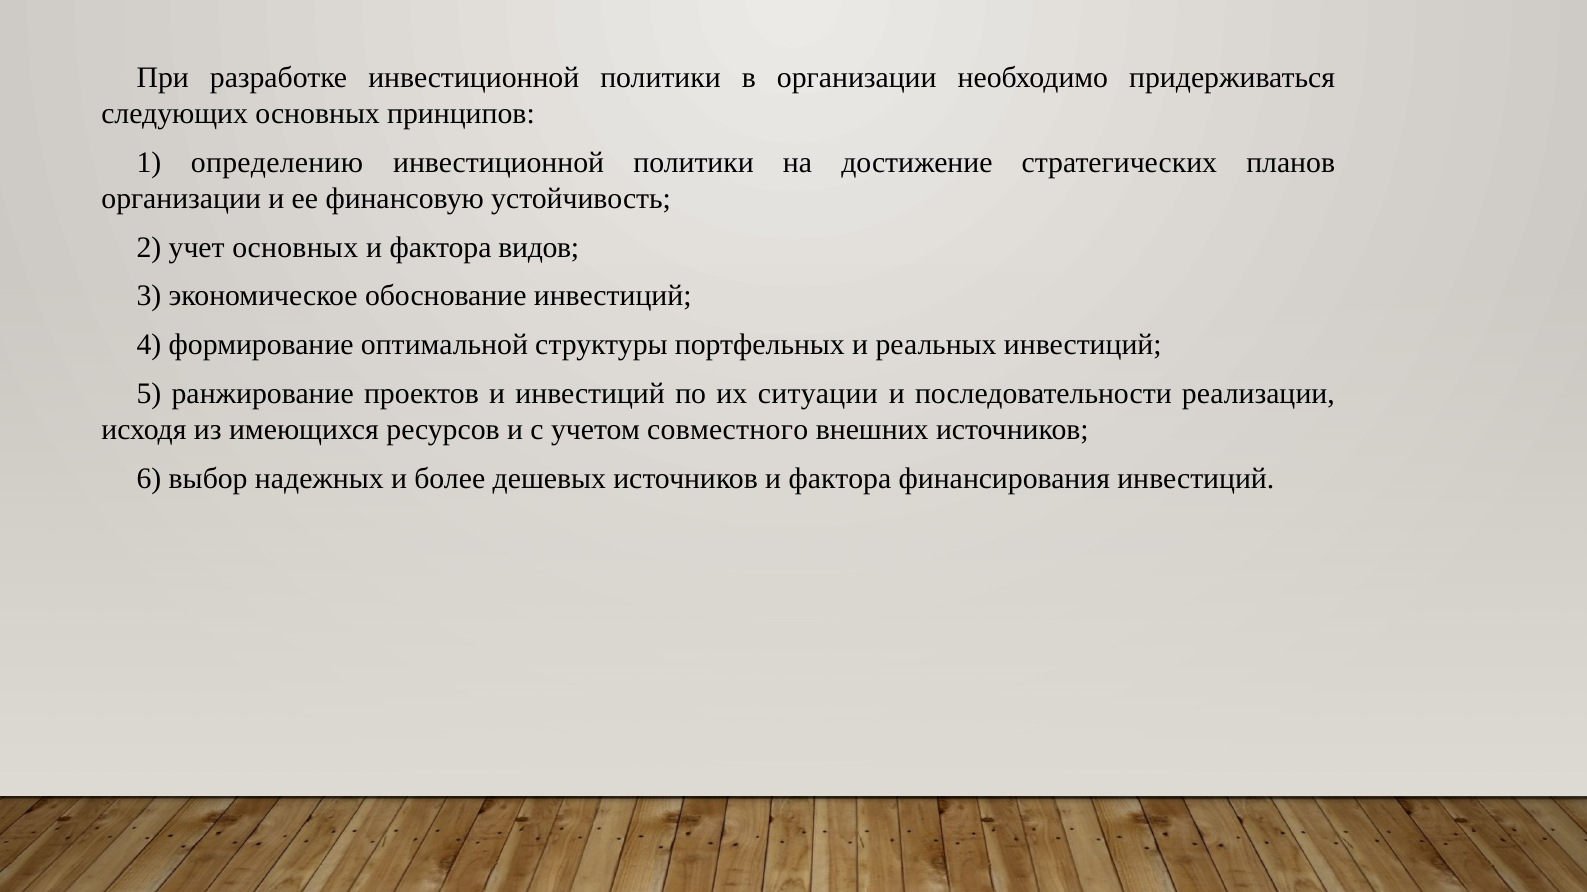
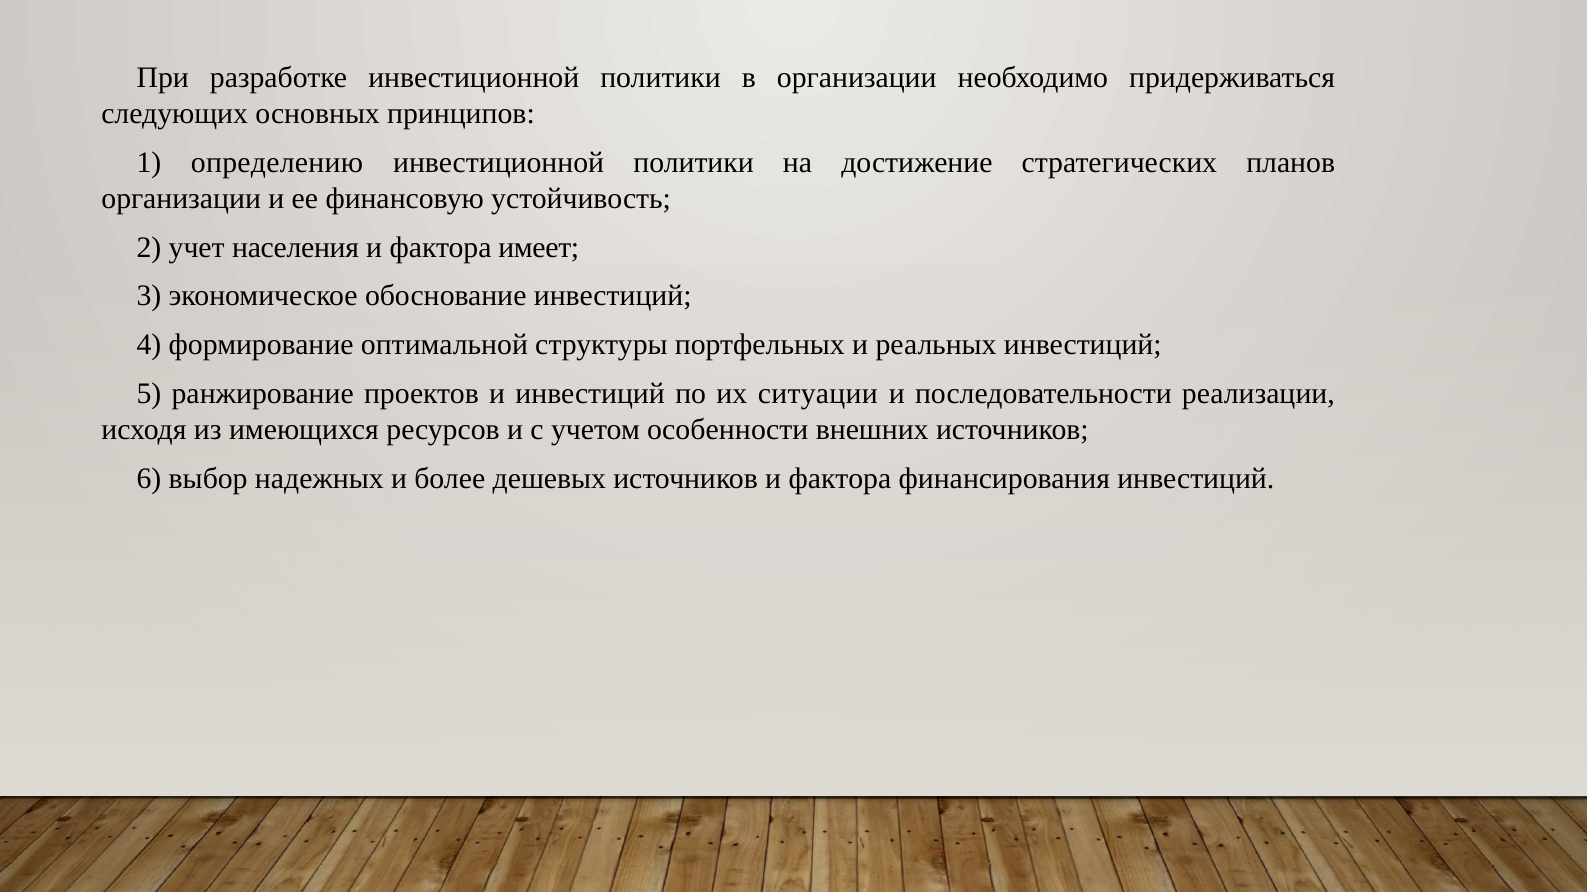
учет основных: основных -> населения (296, 247)
видов: видов -> имеет (539, 247)
совместного: совместного -> особенности (728, 430)
